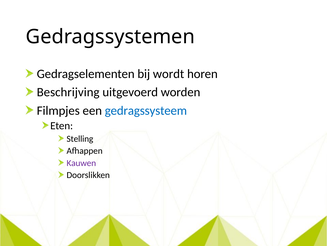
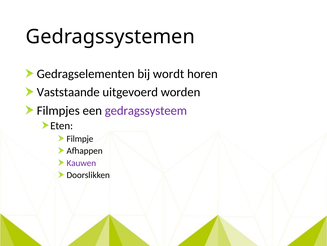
Beschrijving: Beschrijving -> Vaststaande (68, 92)
gedragssysteem colour: blue -> purple (146, 110)
Stelling: Stelling -> Filmpje (80, 138)
